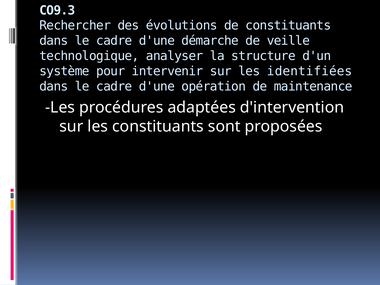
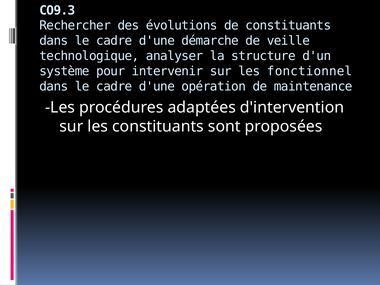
identifiées: identifiées -> fonctionnel (310, 71)
